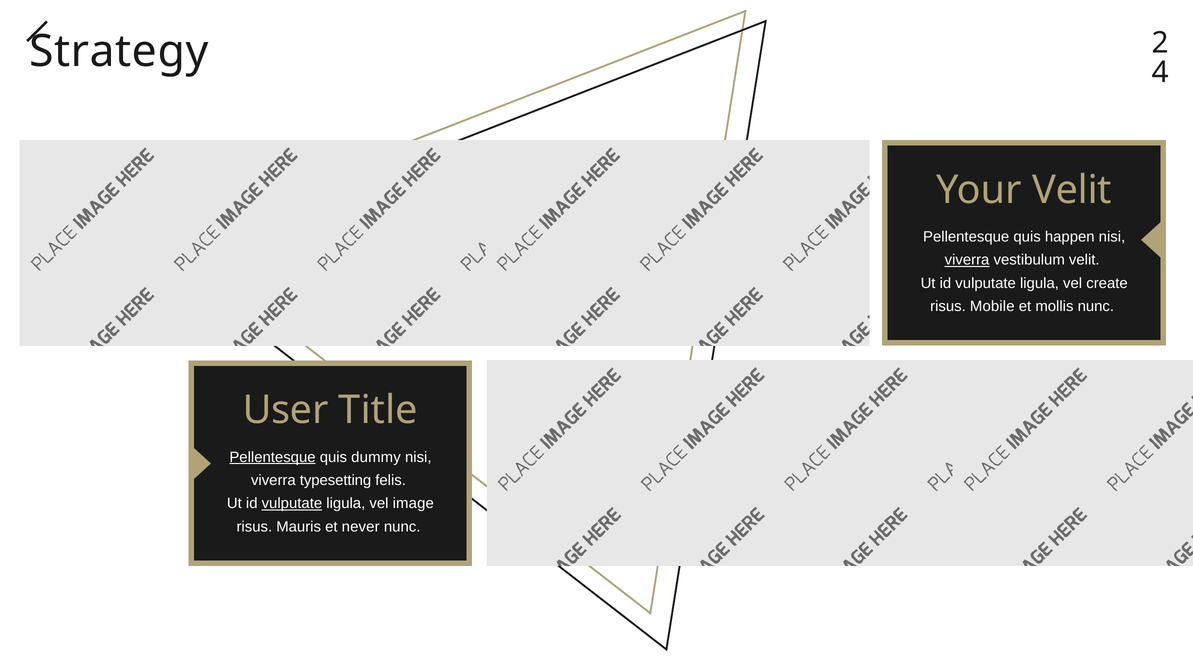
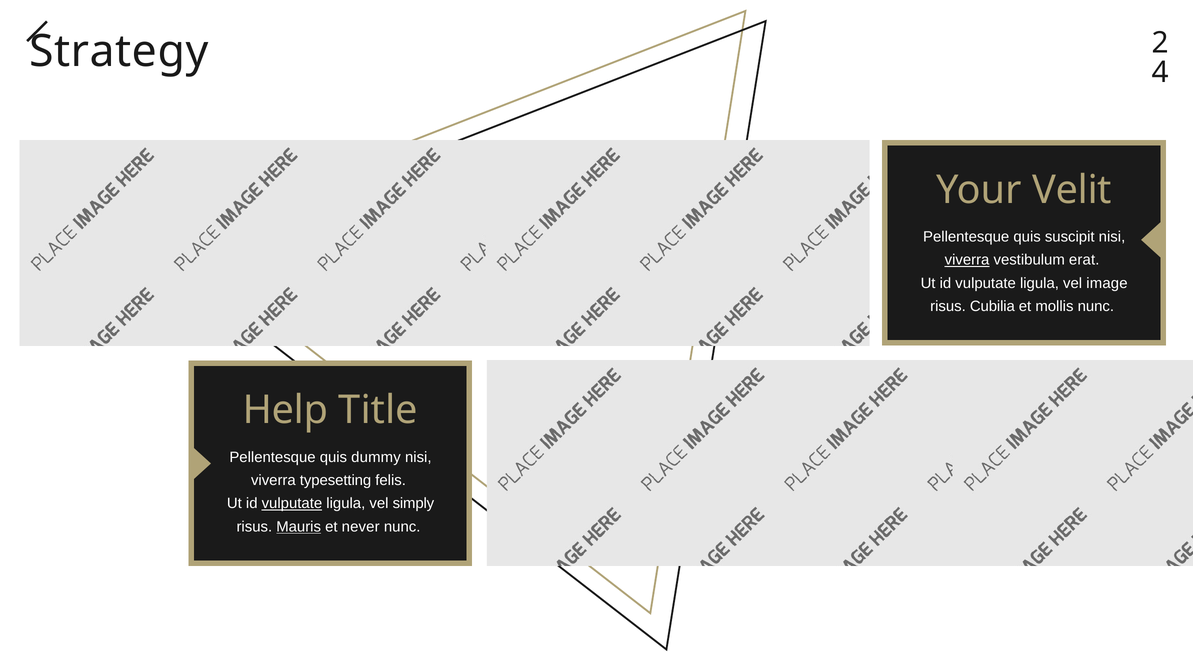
happen: happen -> suscipit (1070, 237)
vestibulum velit: velit -> erat (1084, 260)
create: create -> image (1107, 283)
Mobile: Mobile -> Cubilia (992, 307)
User: User -> Help (285, 410)
Pellentesque underline: present -> none (273, 457)
image: image -> simply (413, 504)
Mauris underline: none -> present (299, 527)
